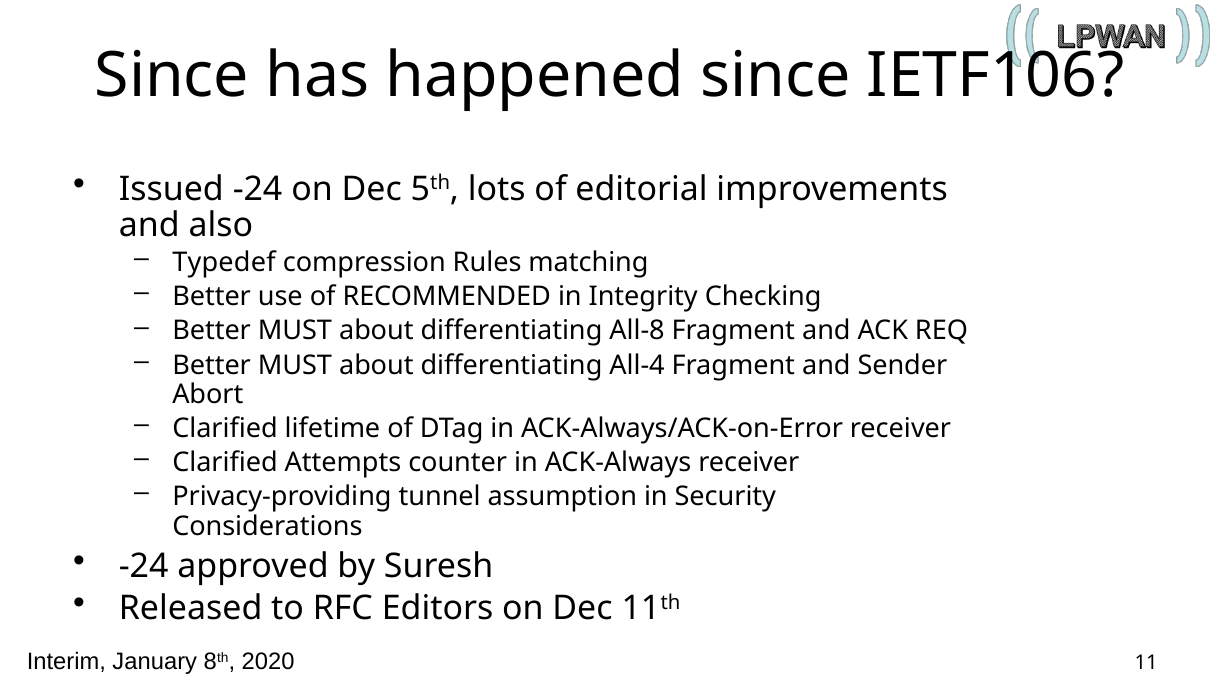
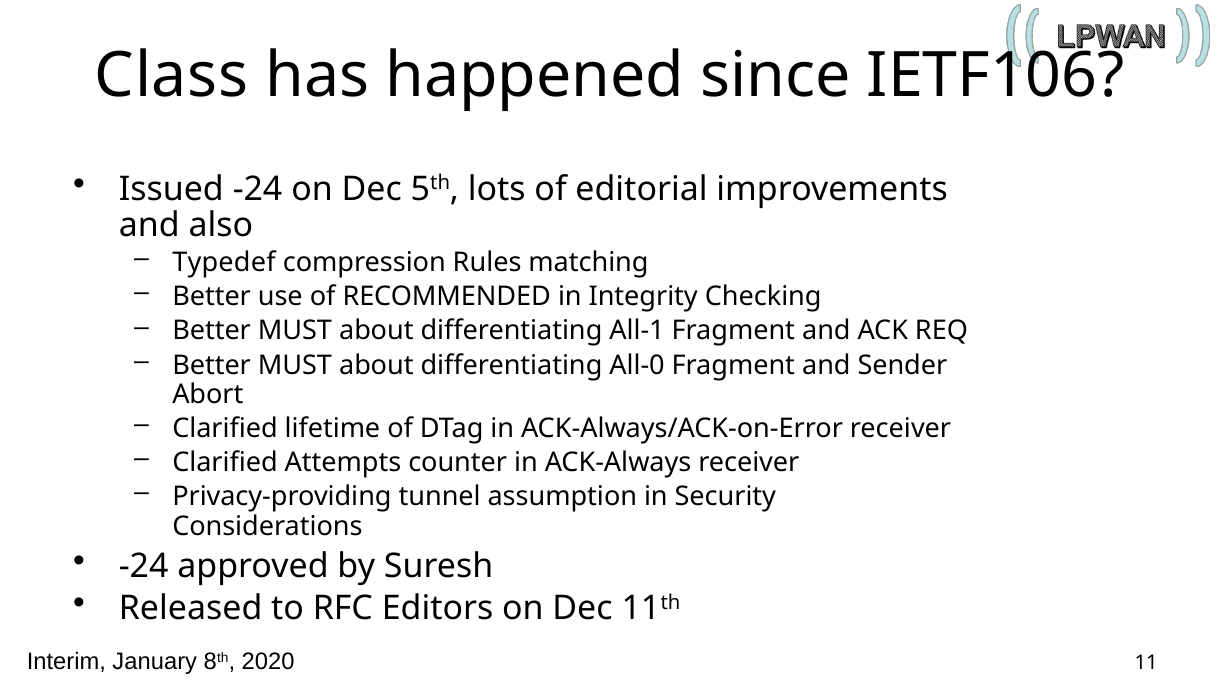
Since: Since -> Class (172, 76)
All-8: All-8 -> All-1 (637, 331)
All-4: All-4 -> All-0 (637, 365)
